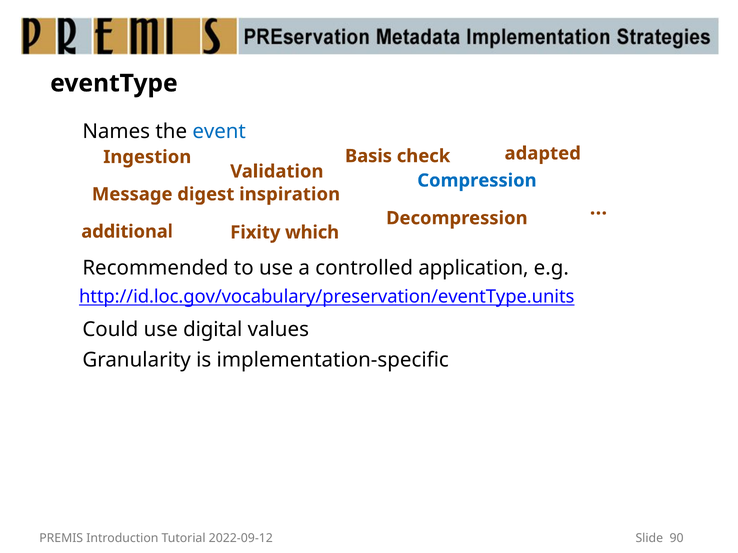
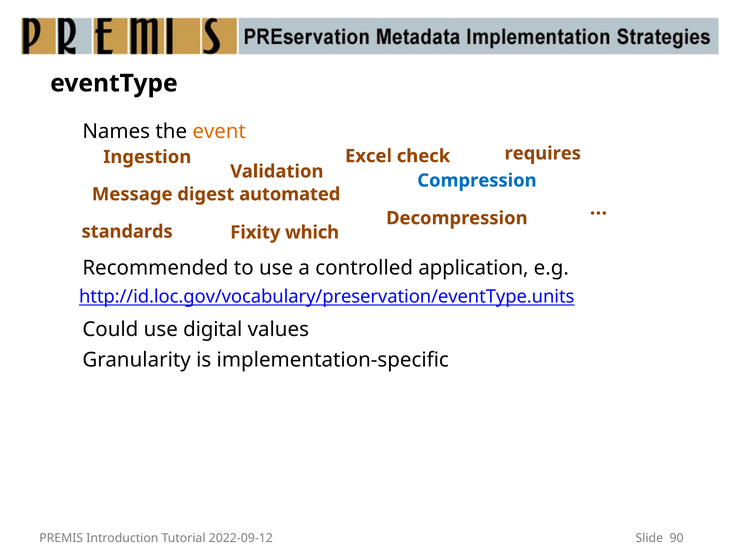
event colour: blue -> orange (219, 131)
adapted: adapted -> requires (543, 154)
Basis: Basis -> Excel (368, 156)
inspiration: inspiration -> automated (290, 194)
additional: additional -> standards (127, 232)
